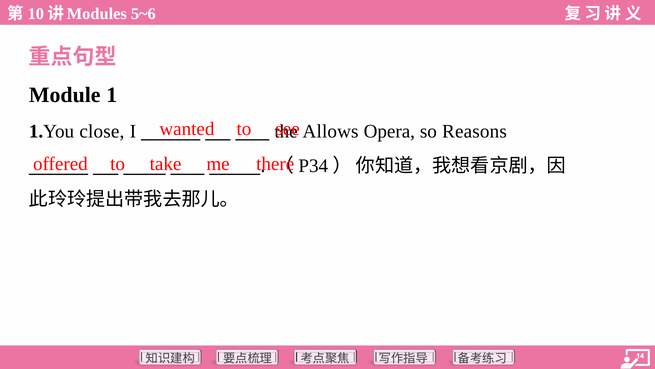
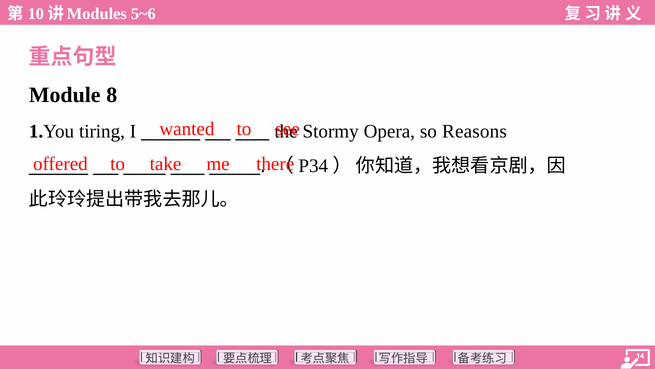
1: 1 -> 8 (112, 95)
close: close -> tiring (102, 131)
Allows: Allows -> Stormy (331, 131)
